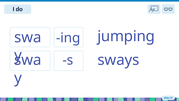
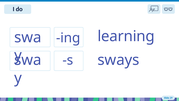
jumping: jumping -> learning (126, 36)
